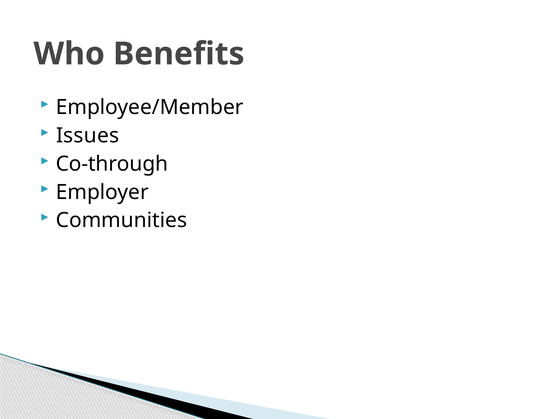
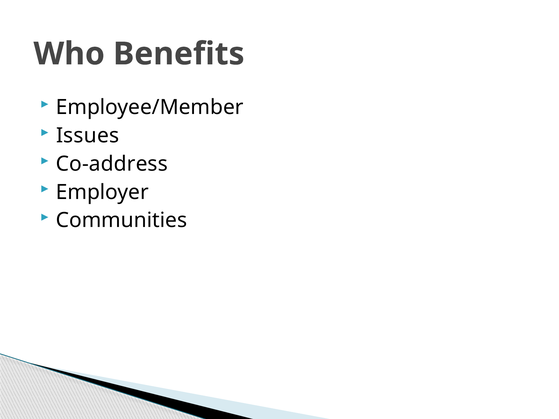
Co-through: Co-through -> Co-address (112, 164)
